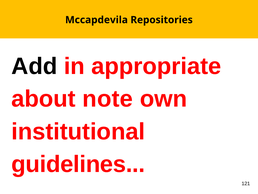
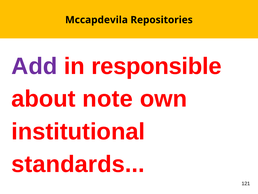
Add colour: black -> purple (34, 66)
appropriate: appropriate -> responsible (156, 66)
guidelines: guidelines -> standards (78, 164)
